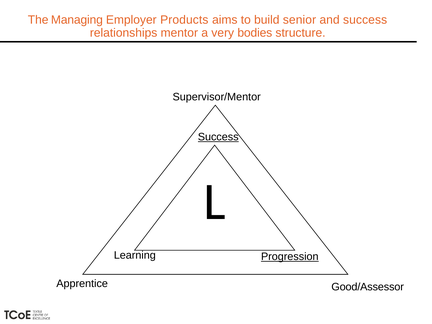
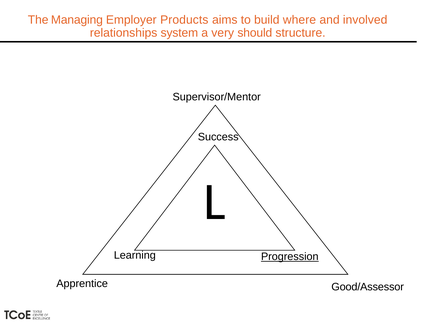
senior: senior -> where (299, 20)
and success: success -> involved (365, 20)
mentor: mentor -> system (179, 33)
bodies: bodies -> should (255, 33)
Success underline: present -> none (218, 137)
